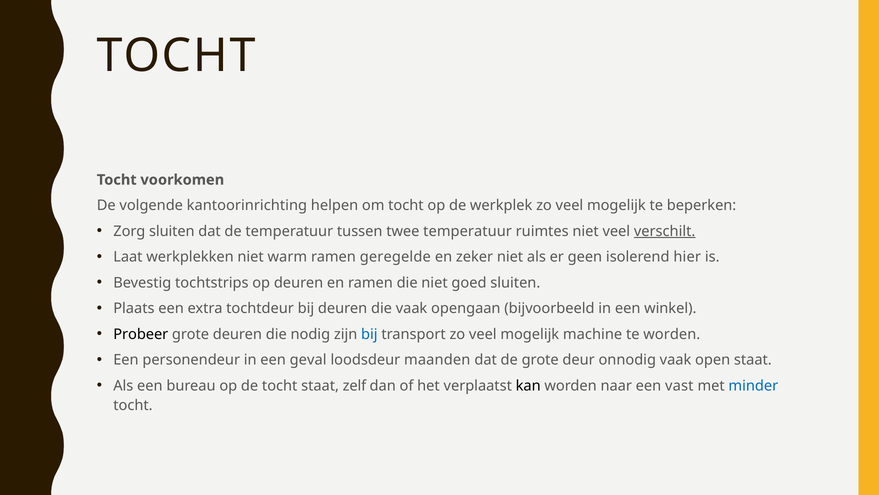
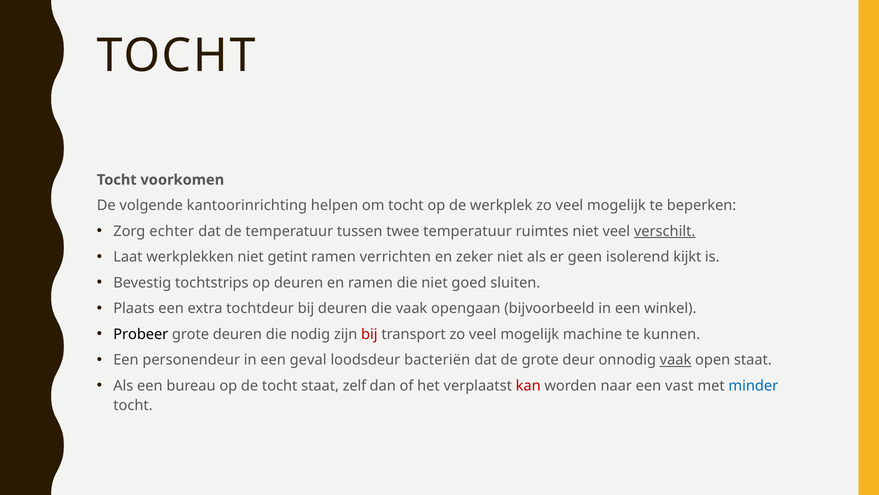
Zorg sluiten: sluiten -> echter (172, 231)
warm: warm -> getint (287, 257)
geregelde: geregelde -> verrichten (395, 257)
hier: hier -> kijkt (687, 257)
bij colour: blue -> red (369, 334)
te worden: worden -> kunnen (672, 334)
maanden: maanden -> bacteriën (437, 360)
vaak underline: none -> present (676, 360)
kan colour: black -> red (528, 385)
